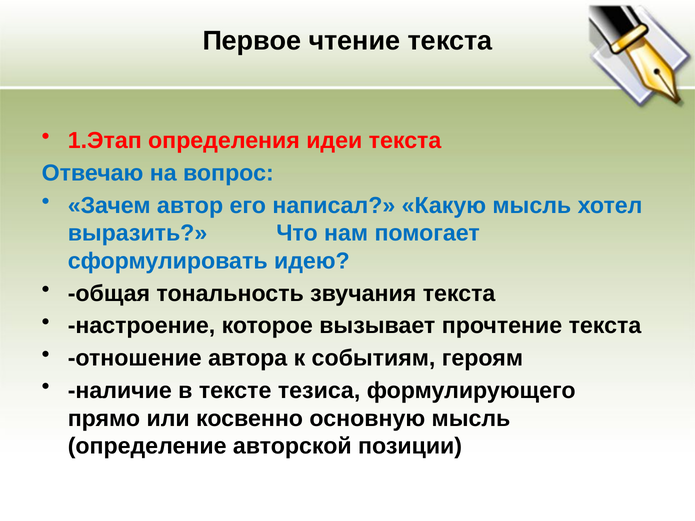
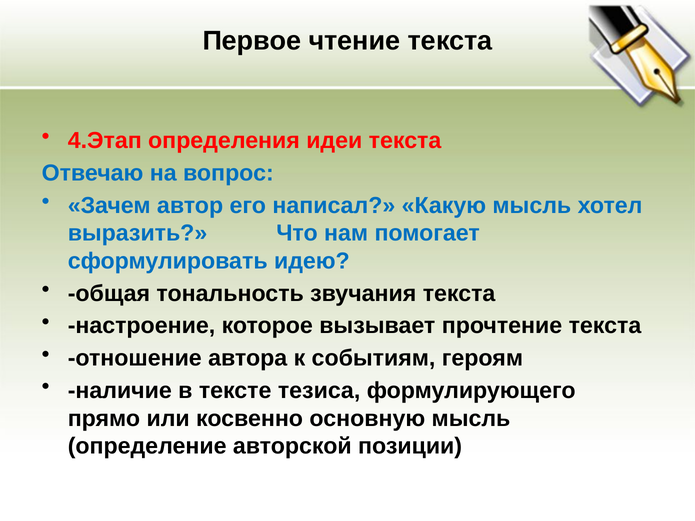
1.Этап: 1.Этап -> 4.Этап (105, 141)
